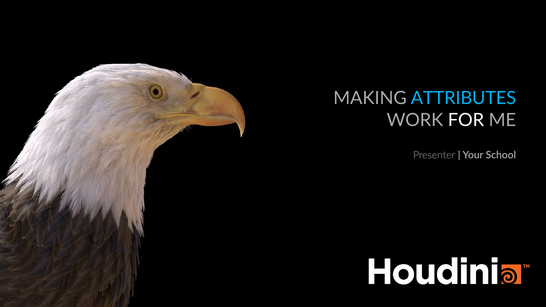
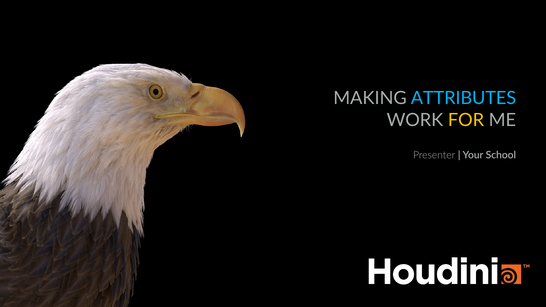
FOR colour: white -> yellow (466, 120)
